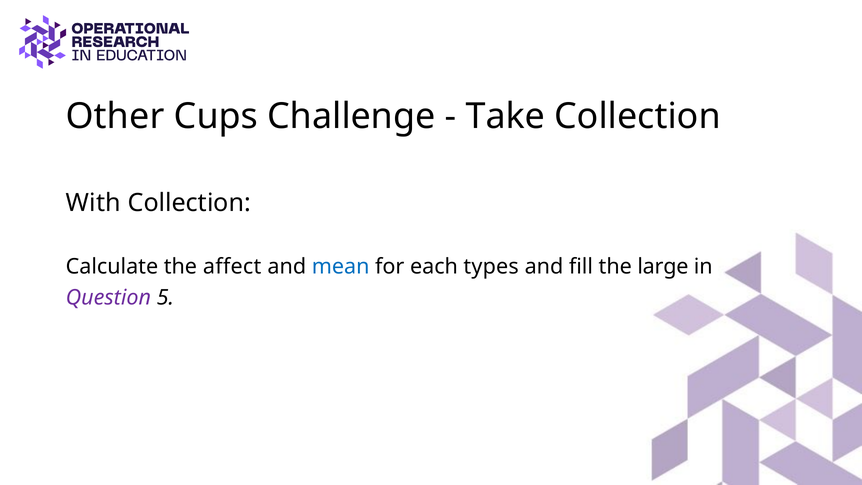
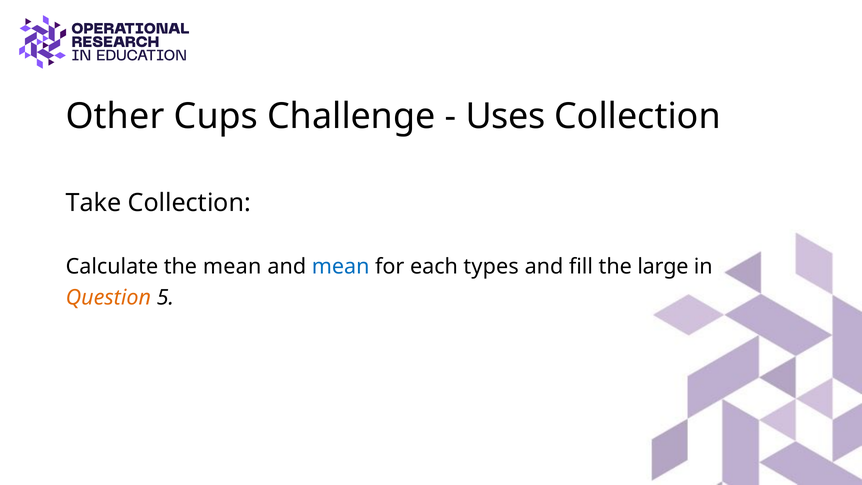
Take: Take -> Uses (505, 116)
With: With -> Take (93, 203)
the affect: affect -> mean (232, 267)
Question colour: purple -> orange (108, 298)
